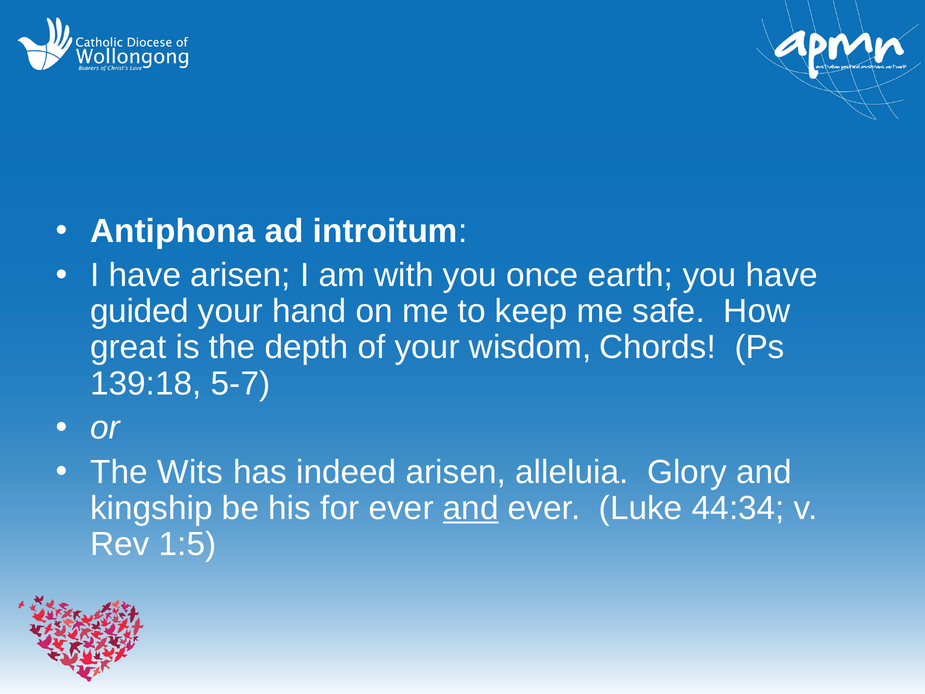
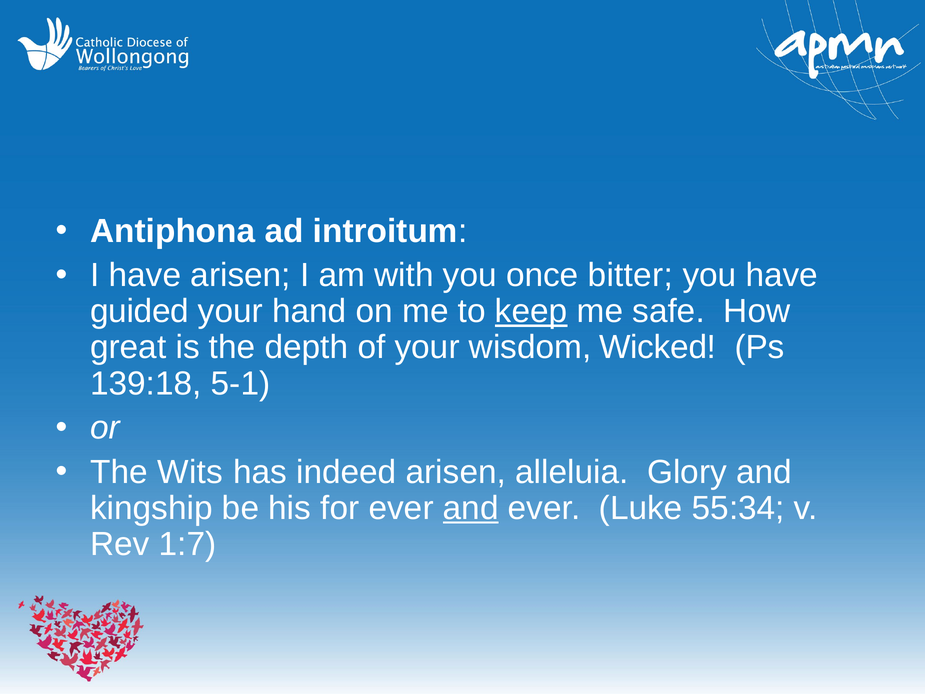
earth: earth -> bitter (630, 275)
keep underline: none -> present (531, 311)
Chords: Chords -> Wicked (658, 347)
5-7: 5-7 -> 5-1 (241, 383)
44:34: 44:34 -> 55:34 (738, 508)
1:5: 1:5 -> 1:7 (188, 544)
